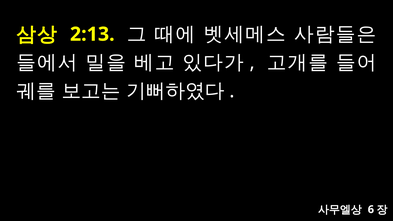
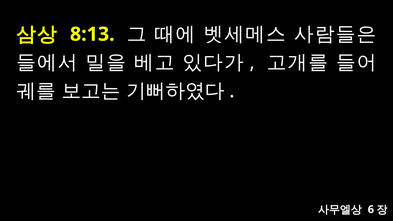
2:13: 2:13 -> 8:13 (92, 34)
